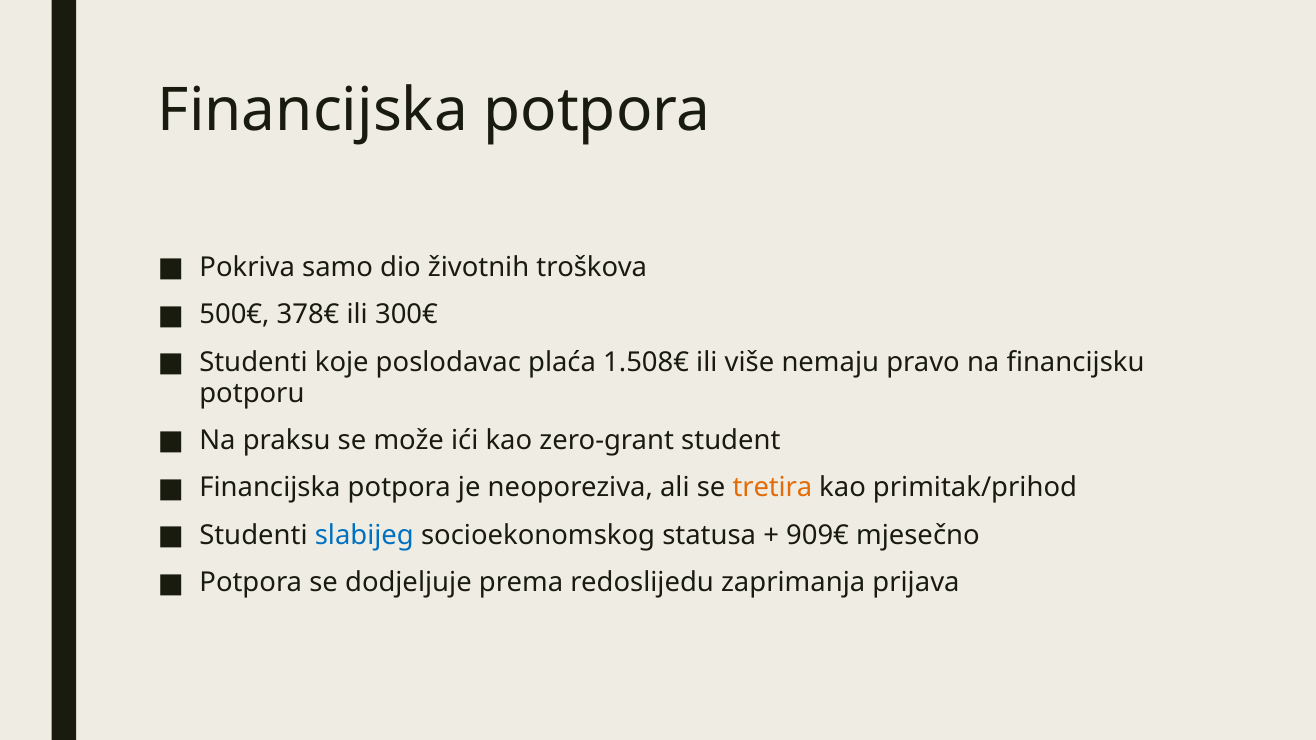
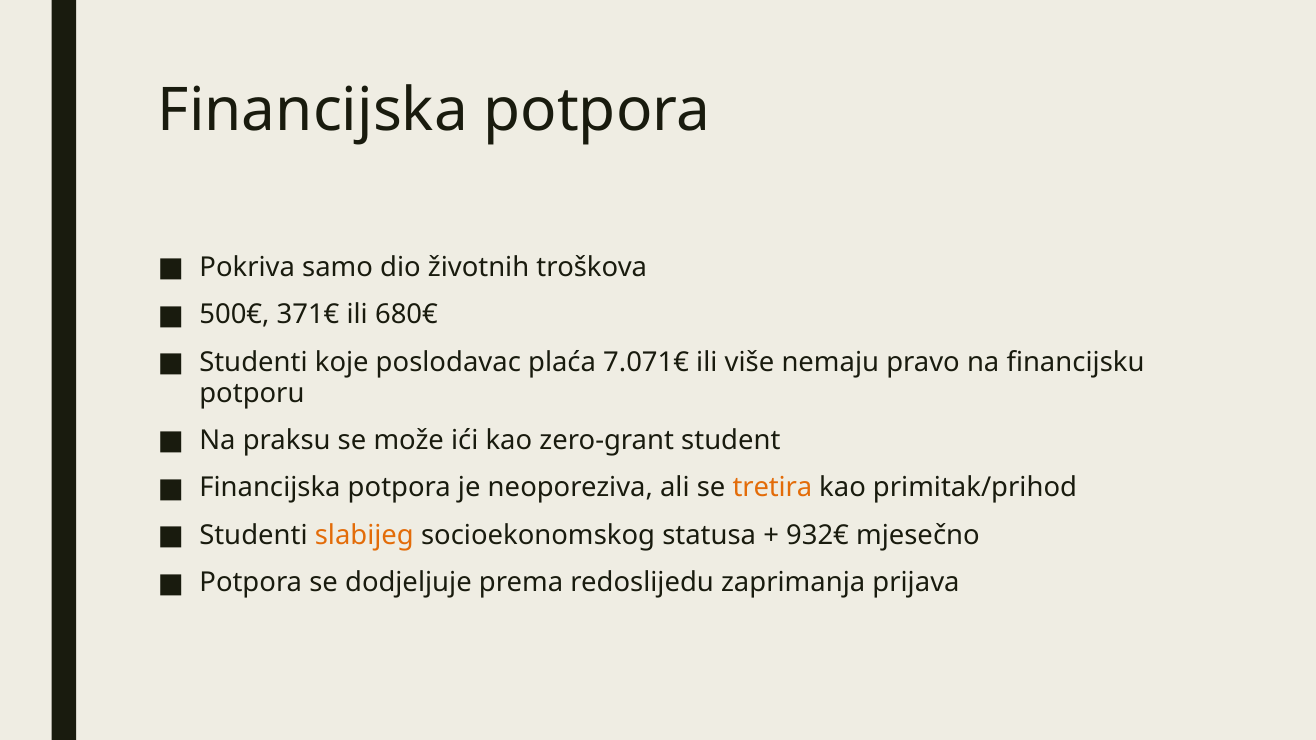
378€: 378€ -> 371€ (308, 315)
300€: 300€ -> 680€ (406, 315)
1.508€: 1.508€ -> 7.071€ (646, 362)
slabijeg colour: blue -> orange (364, 535)
909€: 909€ -> 932€ (817, 535)
